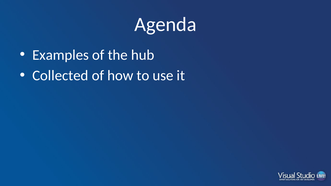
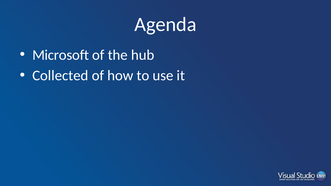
Examples: Examples -> Microsoft (61, 55)
